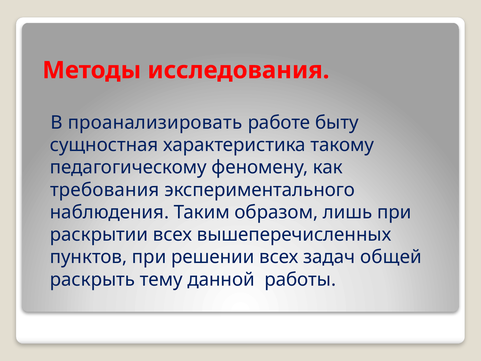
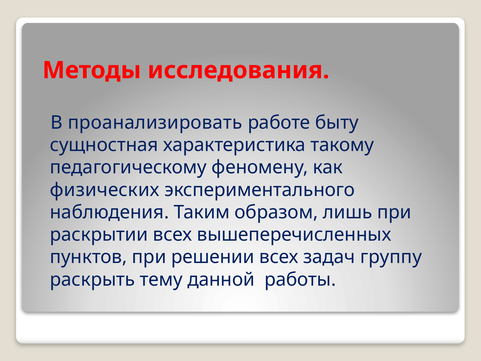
требования: требования -> физических (105, 190)
общей: общей -> группу (391, 257)
